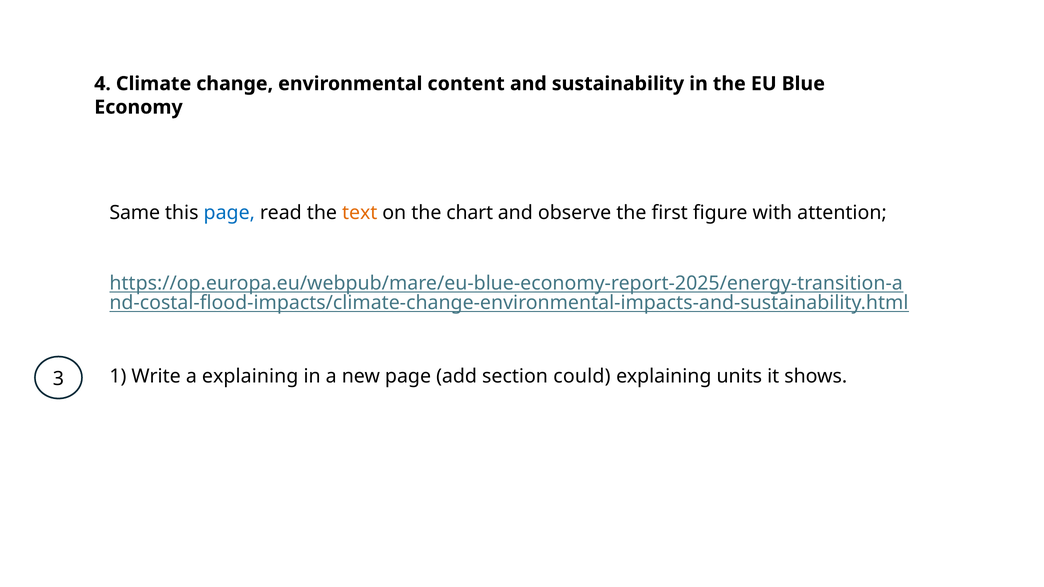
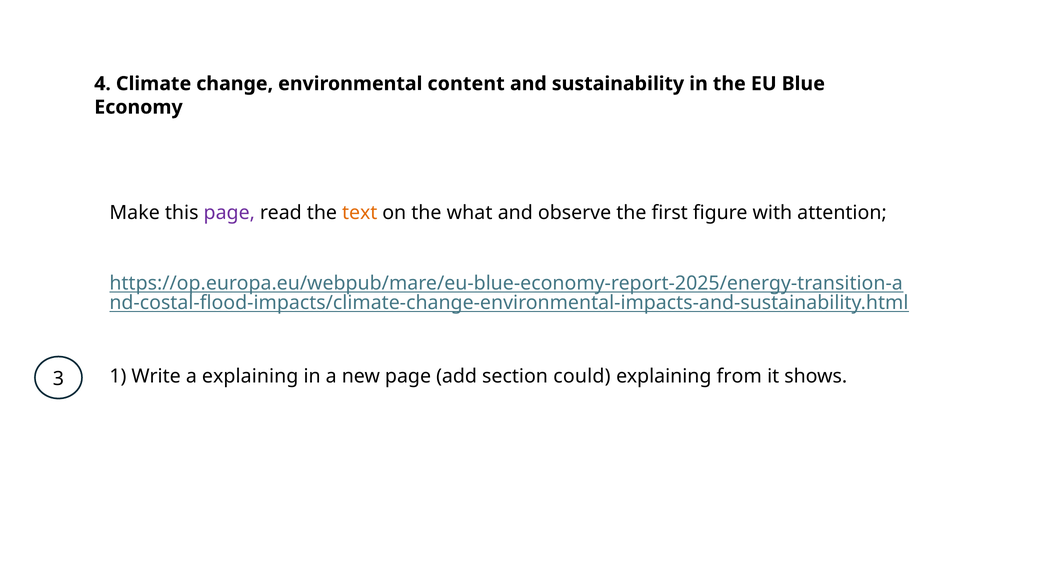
Same: Same -> Make (135, 213)
page colour: blue -> purple (229, 213)
chart: chart -> what (470, 213)
units: units -> from (739, 377)
